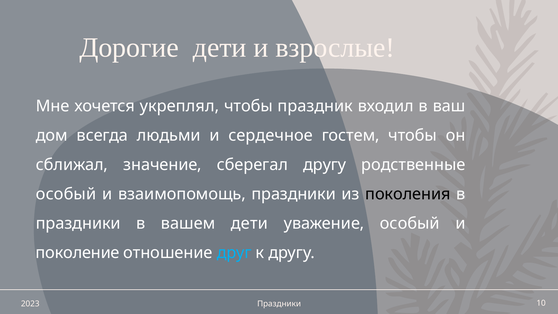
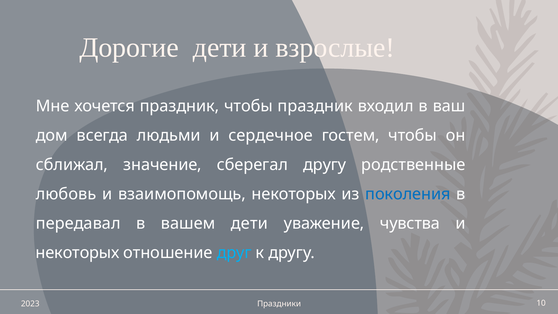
хочется укреплял: укреплял -> праздник (179, 106)
особый: особый -> любовь (66, 194)
взаимопомощь праздники: праздники -> некоторых (294, 194)
поколения colour: black -> blue (408, 194)
праздники: праздники -> передавал (78, 223)
уважение особый: особый -> чувства (410, 223)
поколение: поколение -> некоторых (78, 253)
